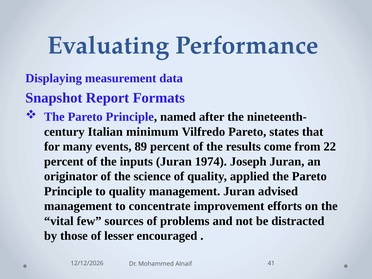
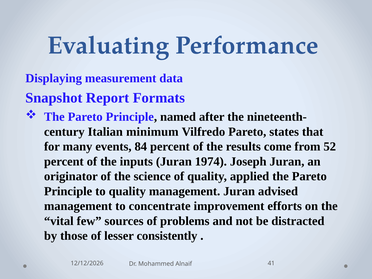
89: 89 -> 84 (141, 147)
22: 22 -> 52 (330, 147)
encouraged: encouraged -> consistently (167, 236)
